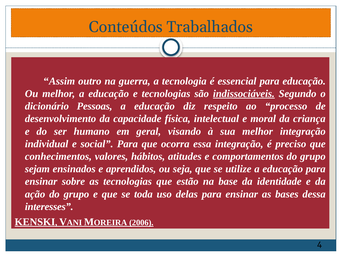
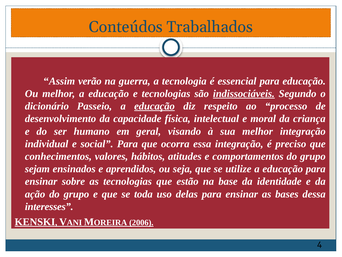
outro: outro -> verão (90, 81)
Pessoas: Pessoas -> Passeio (95, 106)
educação underline: none -> present (155, 106)
